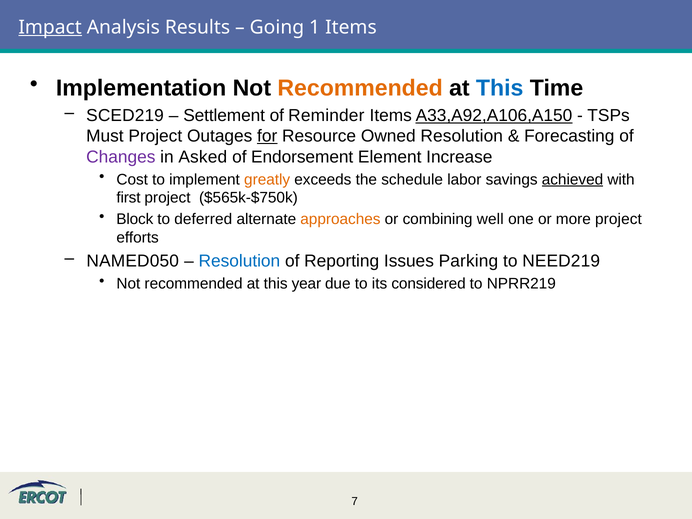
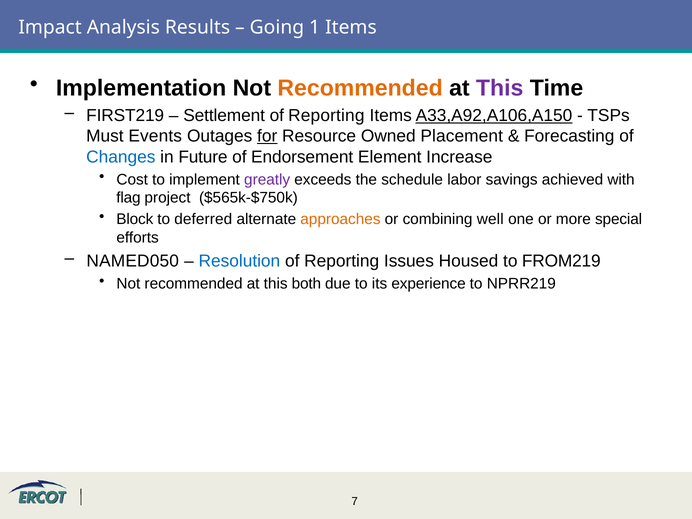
Impact underline: present -> none (50, 27)
This colour: blue -> purple (500, 88)
SCED219: SCED219 -> FIRST219 (125, 115)
Reminder: Reminder -> Reporting (326, 115)
Must Project: Project -> Events (155, 136)
Owned Resolution: Resolution -> Placement (462, 136)
Changes colour: purple -> blue (121, 157)
Asked: Asked -> Future (203, 157)
greatly colour: orange -> purple (267, 179)
achieved underline: present -> none (572, 179)
first: first -> flag (128, 198)
more project: project -> special (619, 219)
Parking: Parking -> Housed (468, 261)
NEED219: NEED219 -> FROM219 (561, 261)
year: year -> both (306, 284)
considered: considered -> experience (429, 284)
